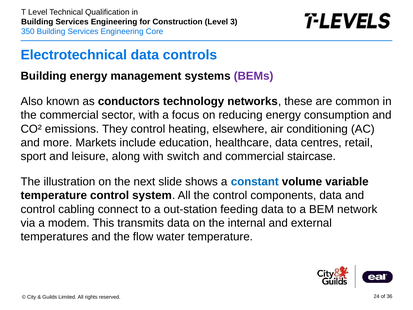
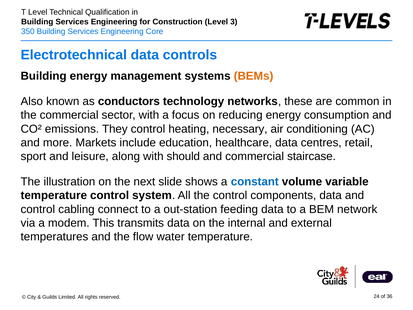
BEMs colour: purple -> orange (254, 76)
elsewhere: elsewhere -> necessary (240, 129)
switch: switch -> should (183, 156)
